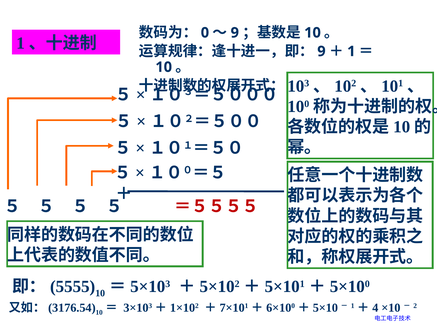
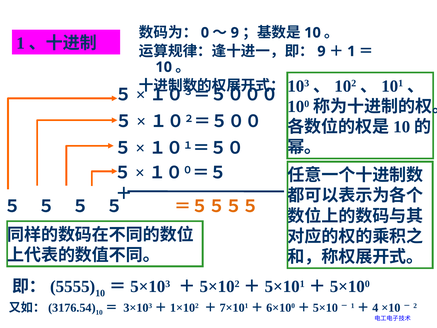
＝５５５５ colour: red -> orange (217, 207)
